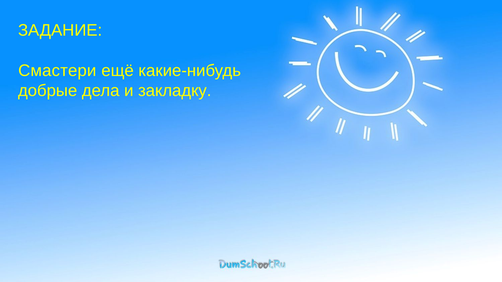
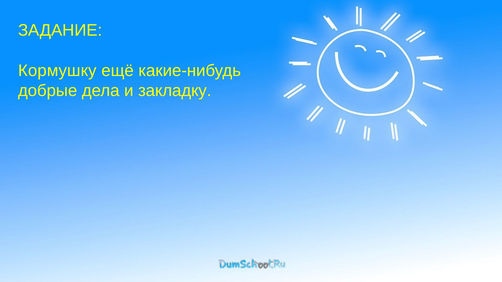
Смастери: Смастери -> Кормушку (57, 71)
